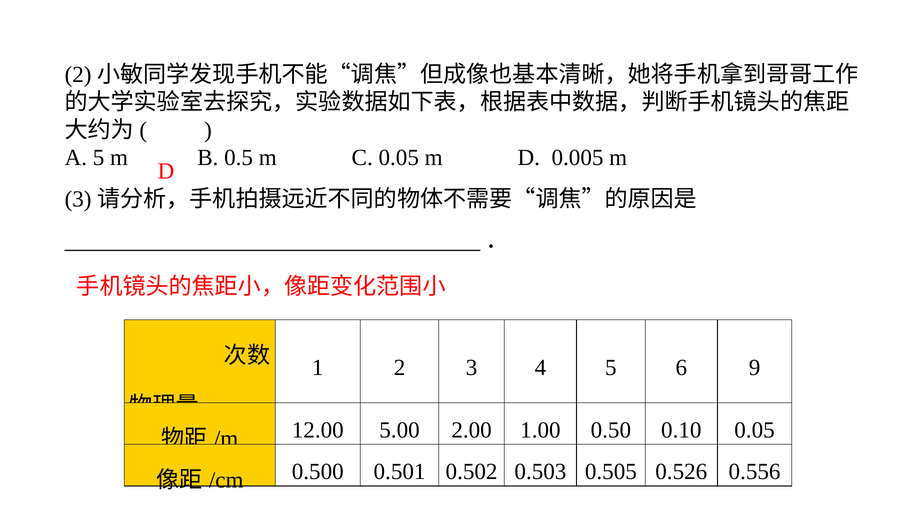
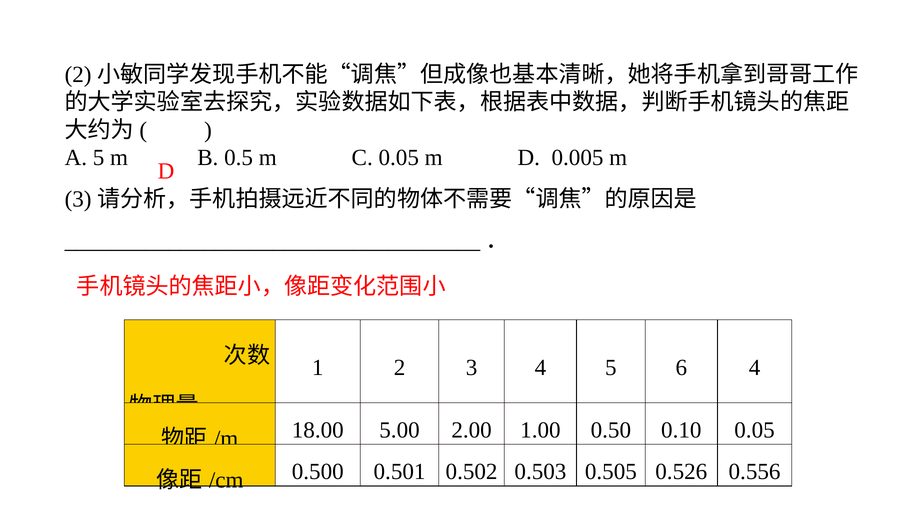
6 9: 9 -> 4 (755, 368)
12.00: 12.00 -> 18.00 (318, 430)
